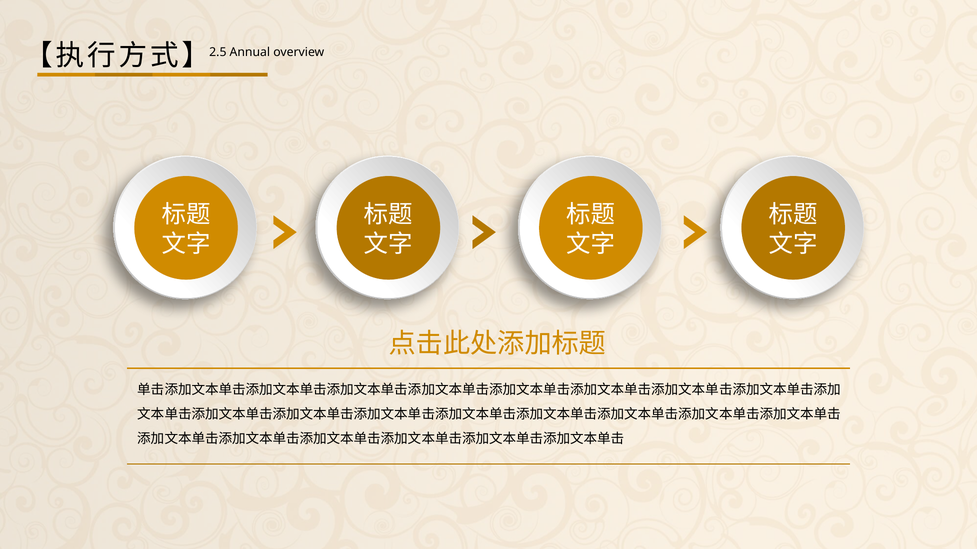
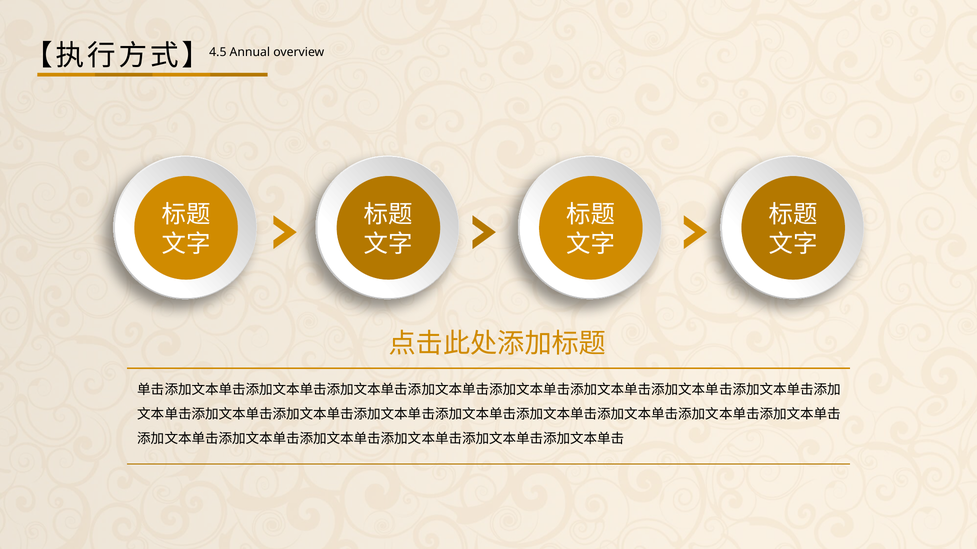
2.5: 2.5 -> 4.5 (218, 52)
